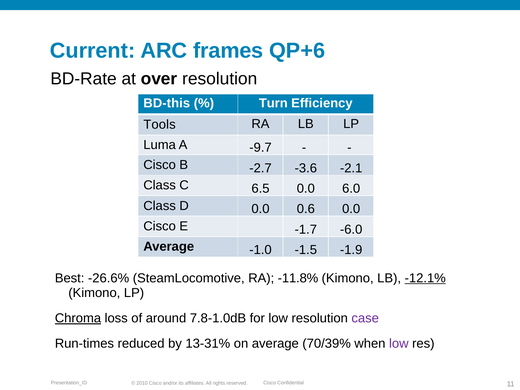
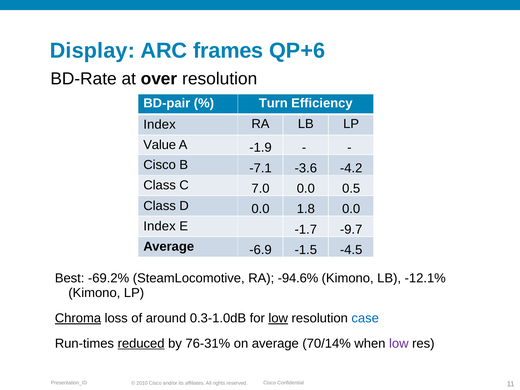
Current: Current -> Display (92, 51)
BD-this: BD-this -> BD-pair (167, 103)
Tools: Tools -> Index (160, 125)
Luma: Luma -> Value (160, 145)
-9.7: -9.7 -> -1.9 (260, 148)
-2.7: -2.7 -> -7.1 (260, 168)
-2.1: -2.1 -> -4.2 (351, 168)
6.5: 6.5 -> 7.0 (260, 189)
6.0: 6.0 -> 0.5 (351, 189)
0.6: 0.6 -> 1.8 (306, 209)
Cisco: Cisco -> Index (160, 226)
-6.0: -6.0 -> -9.7 (351, 230)
-1.0: -1.0 -> -6.9 (260, 250)
-1.9: -1.9 -> -4.5 (351, 250)
-26.6%: -26.6% -> -69.2% (109, 278)
-11.8%: -11.8% -> -94.6% (298, 278)
-12.1% underline: present -> none (425, 278)
7.8-1.0dB: 7.8-1.0dB -> 0.3-1.0dB (218, 318)
low underline: none -> present (278, 318)
case colour: purple -> blue (365, 318)
reduced underline: none -> present (141, 343)
13-31%: 13-31% -> 76-31% (208, 343)
70/39%: 70/39% -> 70/14% (327, 343)
